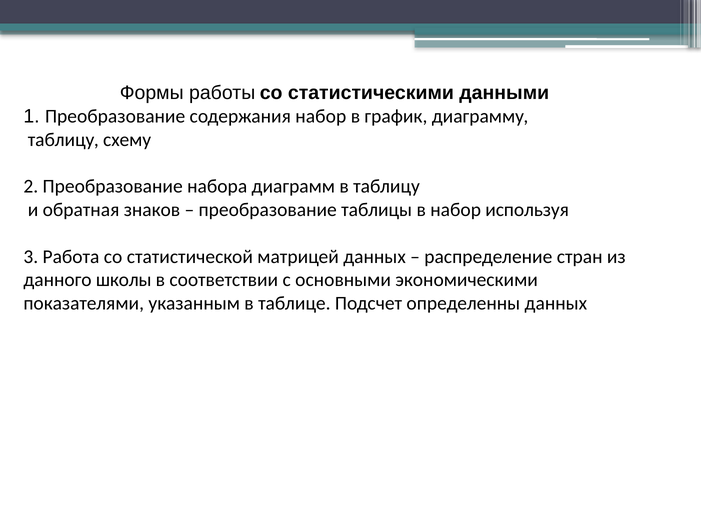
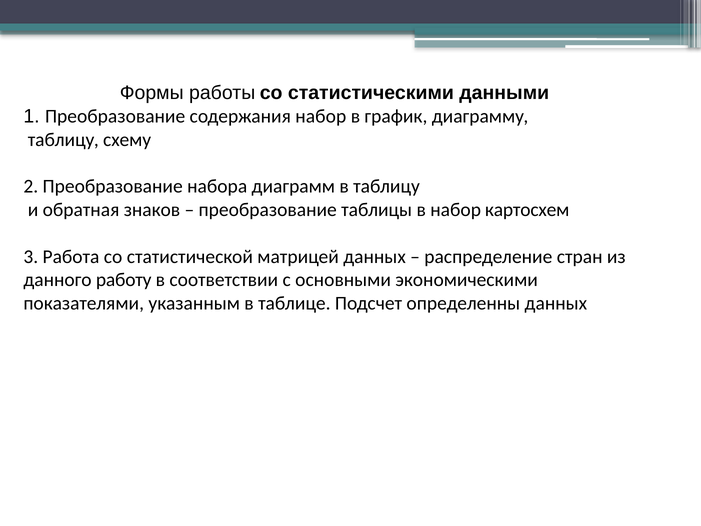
используя: используя -> картосхем (527, 210)
школы: школы -> работу (124, 280)
